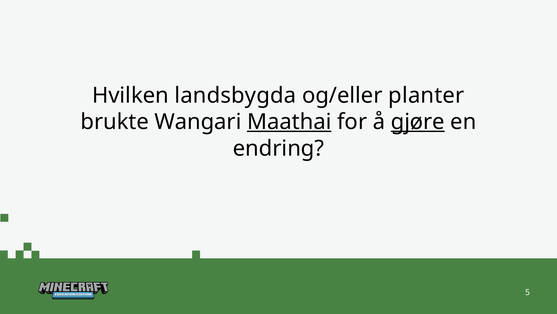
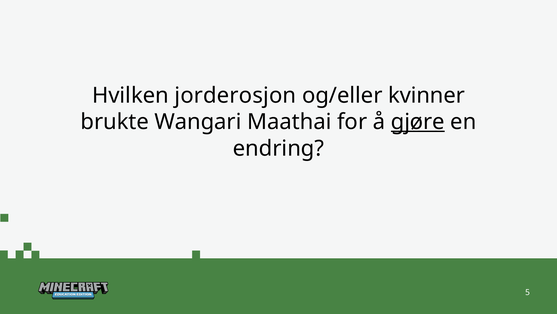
landsbygda: landsbygda -> jorderosjon (235, 95)
planter: planter -> kvinner (427, 95)
Maathai underline: present -> none (289, 122)
